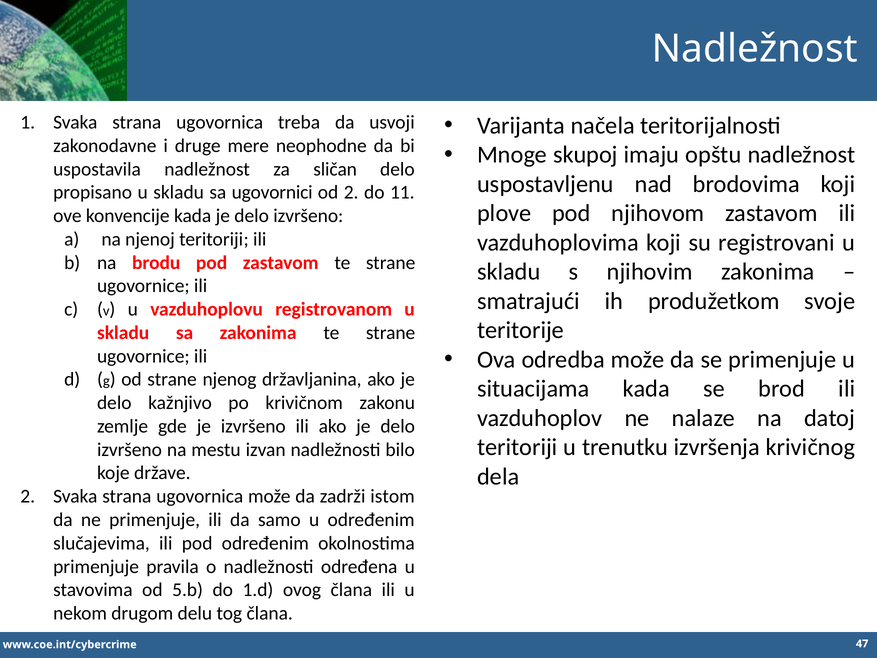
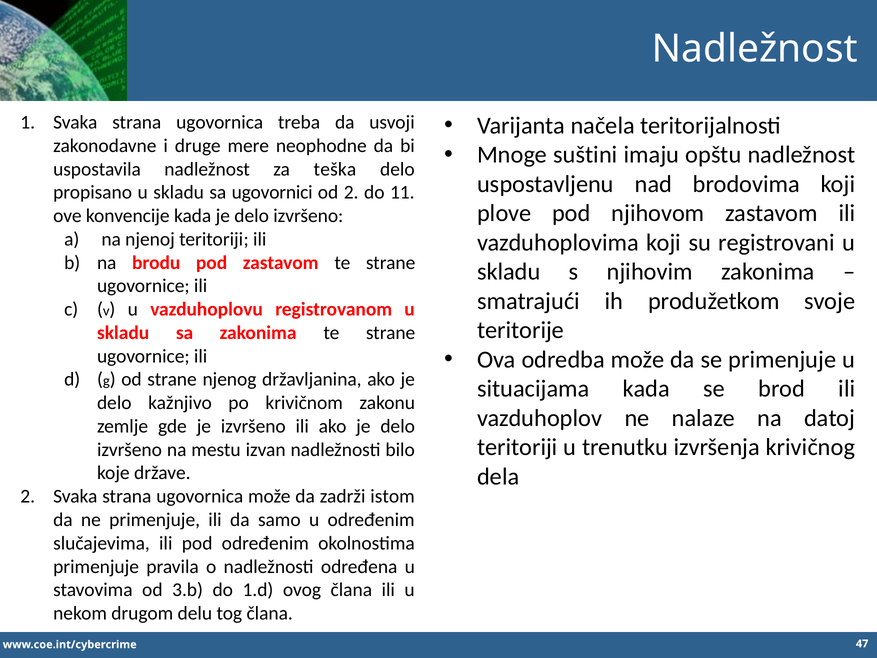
skupoj: skupoj -> suštini (585, 155)
sličan: sličan -> teška (335, 169)
5.b: 5.b -> 3.b (188, 590)
